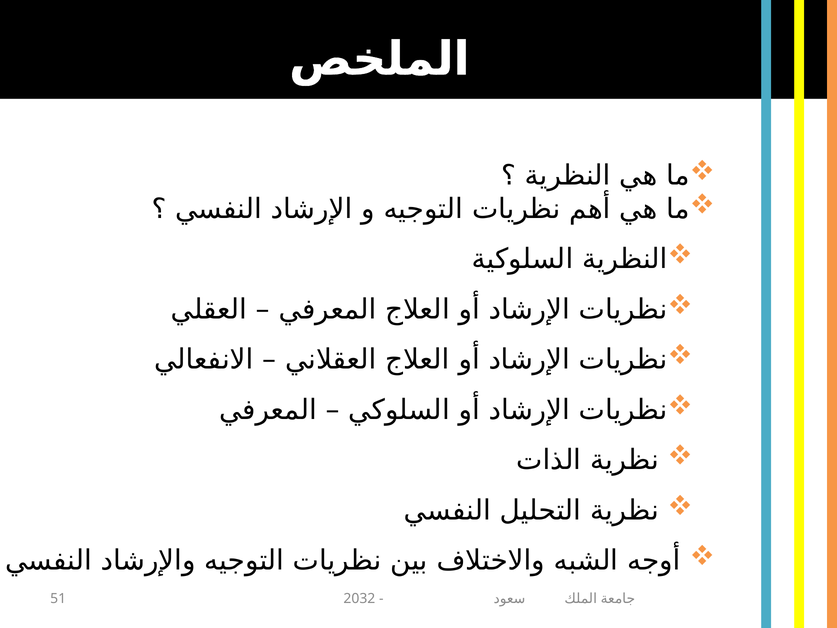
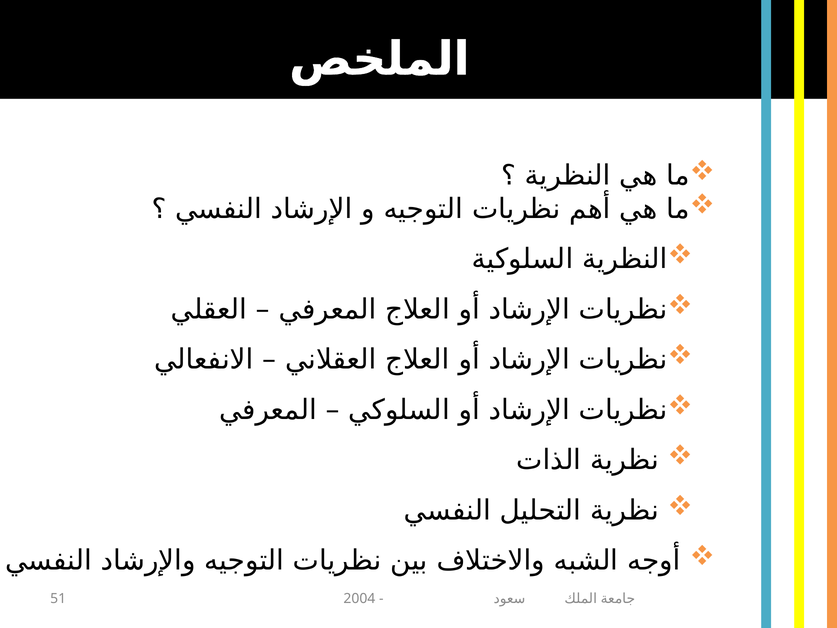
2032: 2032 -> 2004 (359, 598)
